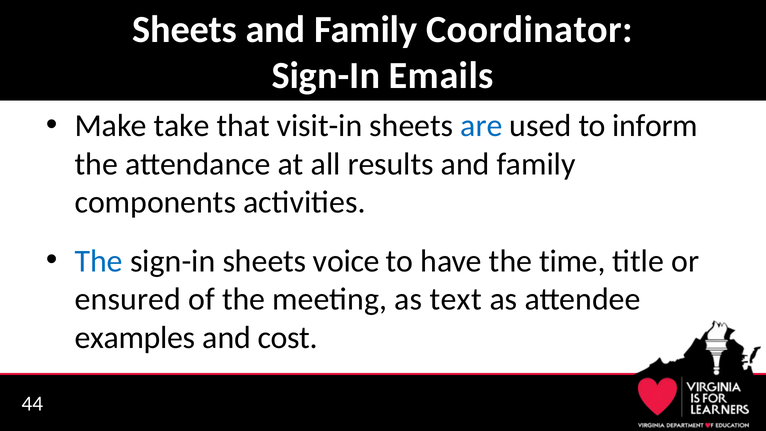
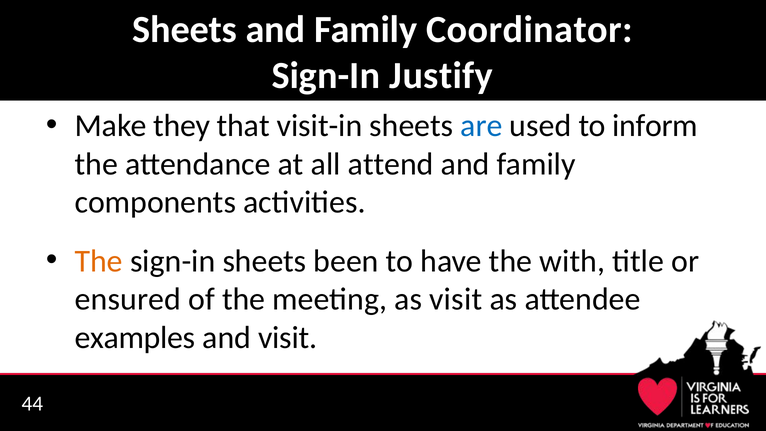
Emails: Emails -> Justify (441, 75)
take: take -> they (182, 126)
results: results -> attend (391, 164)
The colour: blue -> orange (99, 261)
voice: voice -> been (346, 261)
time: time -> with (572, 261)
as text: text -> visit (456, 299)
and cost: cost -> visit (288, 338)
